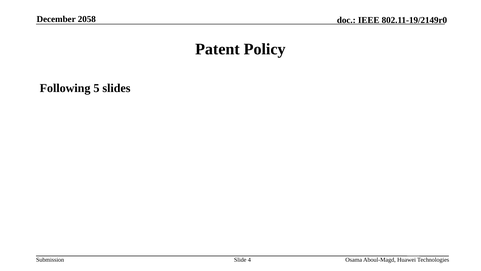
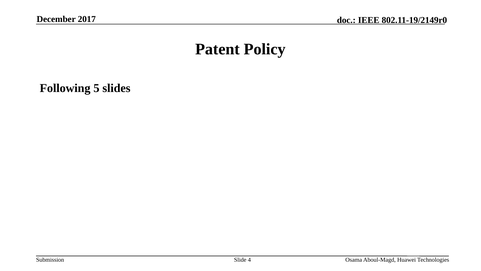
2058: 2058 -> 2017 (87, 19)
